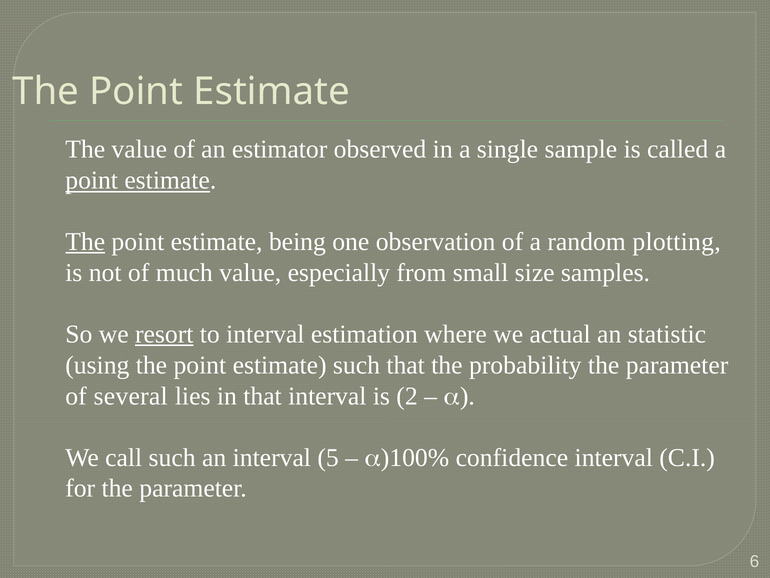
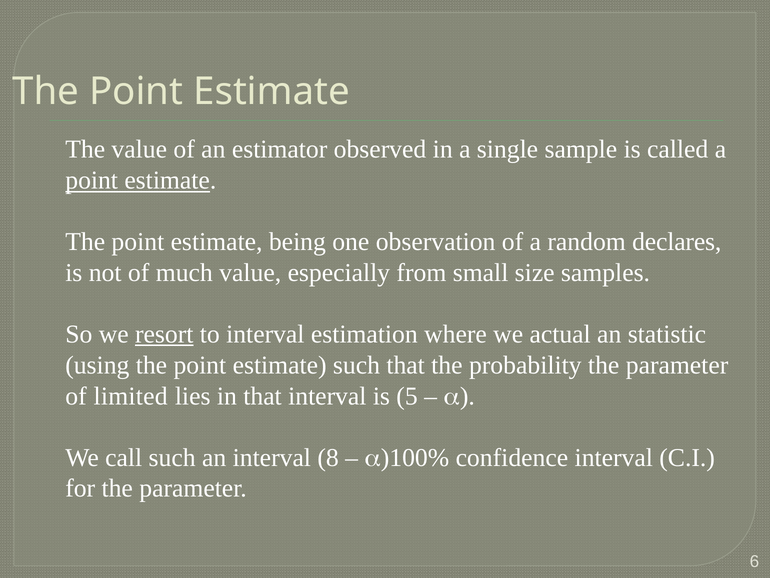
The underline: present -> none (85, 242)
plotting: plotting -> declares (677, 242)
several: several -> limited (131, 396)
2: 2 -> 5 (407, 396)
5: 5 -> 8 (328, 457)
